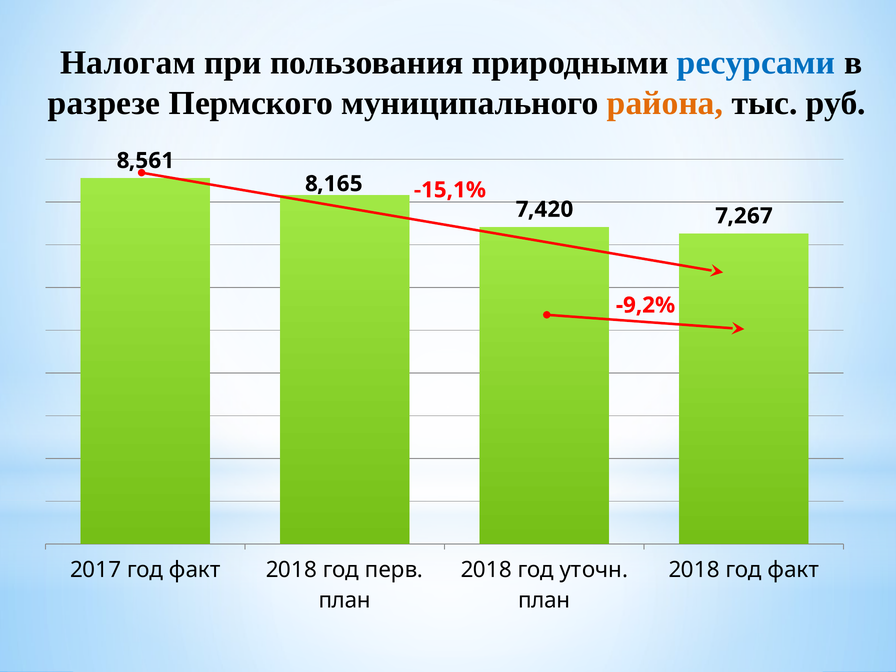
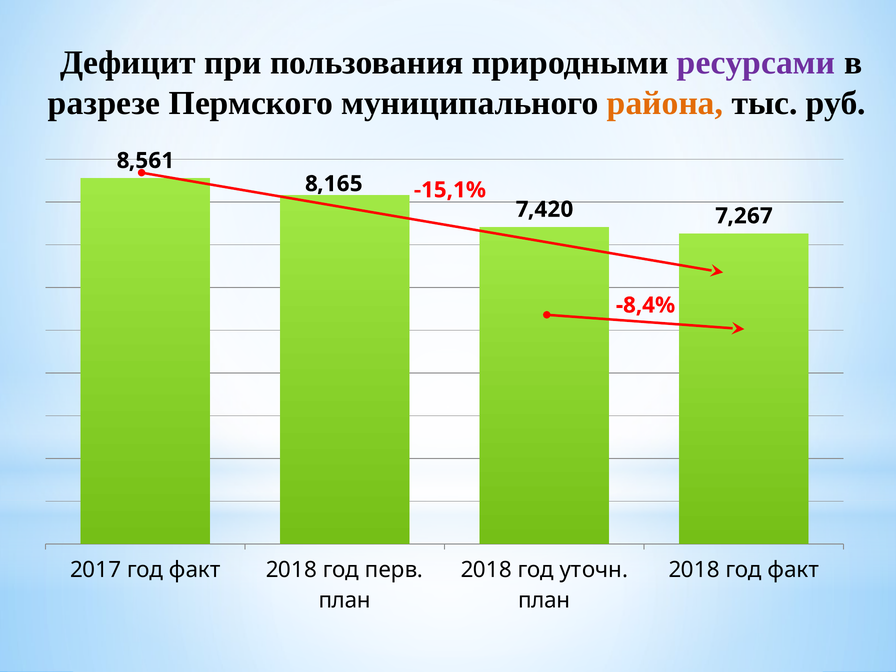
Налогам: Налогам -> Дефицит (128, 63)
ресурсами colour: blue -> purple (756, 63)
-9,2%: -9,2% -> -8,4% (646, 305)
